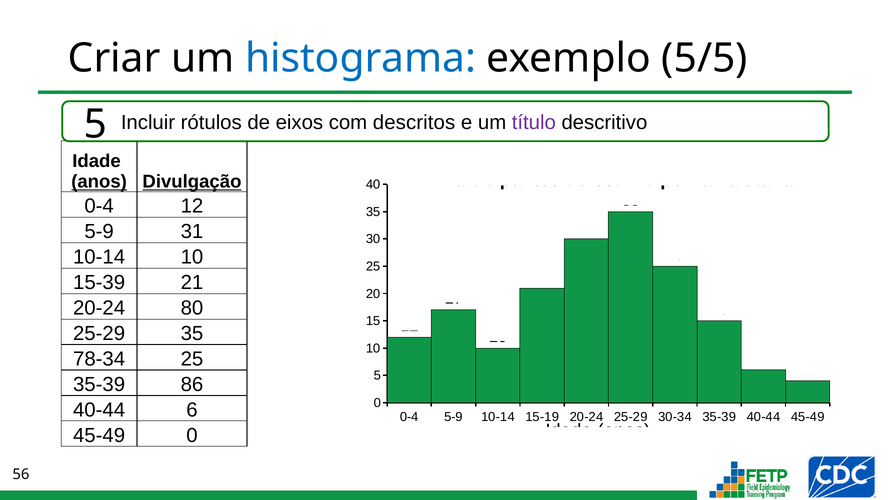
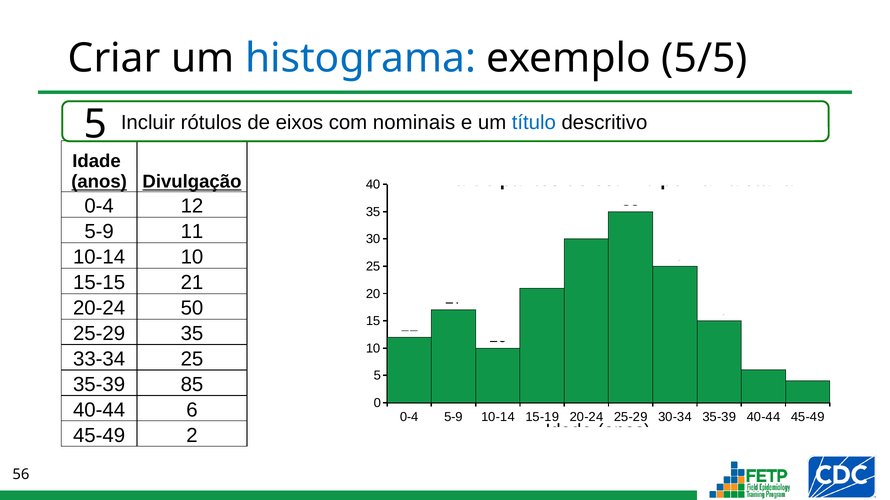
descritos: descritos -> nominais (414, 123)
título colour: purple -> blue (534, 123)
31: 31 -> 11 (192, 232)
15-39: 15-39 -> 15-15 (99, 283)
80: 80 -> 50 (192, 308)
78-34: 78-34 -> 33-34 (99, 359)
86: 86 -> 85 (192, 385)
0: 0 -> 2 (192, 436)
